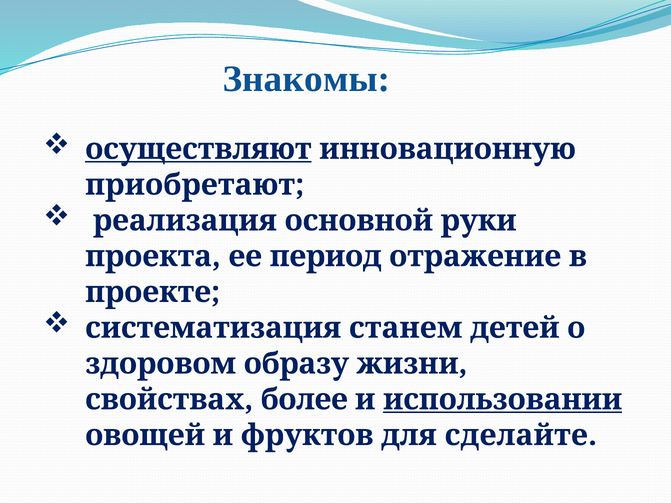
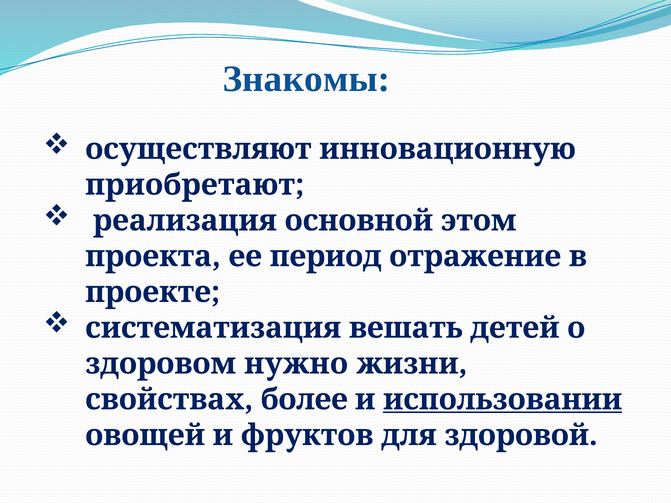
осуществляют underline: present -> none (198, 149)
руки: руки -> этом (479, 221)
станем: станем -> вешать (406, 328)
образу: образу -> нужно (296, 364)
сделайте: сделайте -> здоровой (521, 435)
